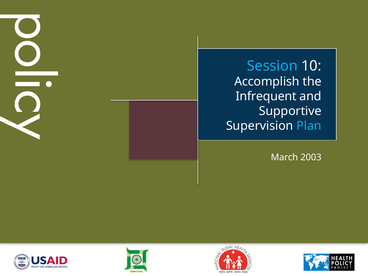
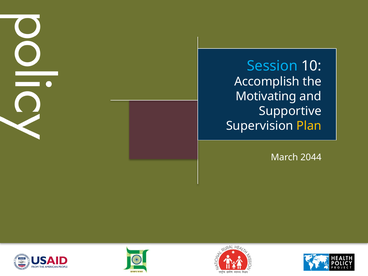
Infrequent: Infrequent -> Motivating (266, 96)
Plan colour: light blue -> yellow (309, 126)
2003: 2003 -> 2044 (311, 157)
